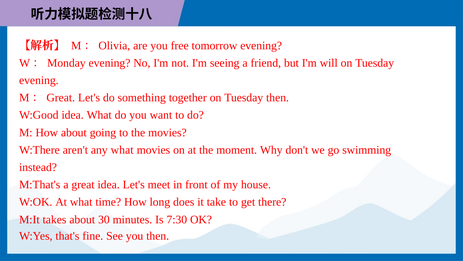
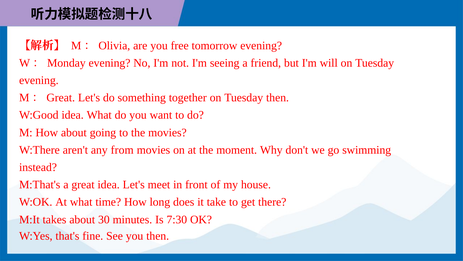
any what: what -> from (122, 150)
